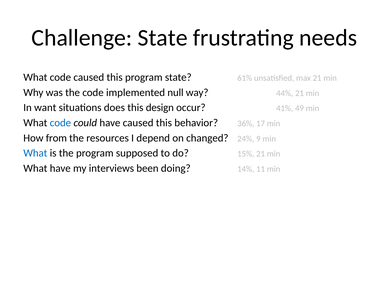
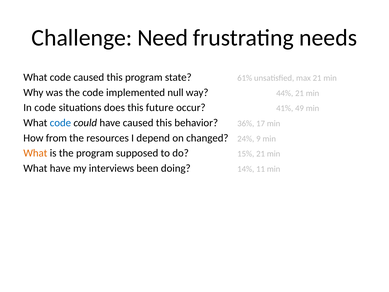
Challenge State: State -> Need (163, 38)
In want: want -> code (45, 108)
design: design -> future (160, 108)
What colour: blue -> orange (35, 153)
